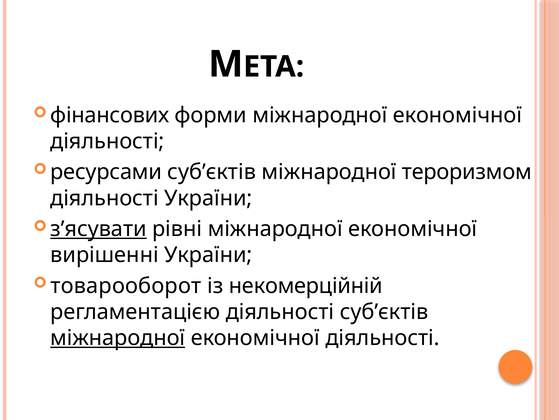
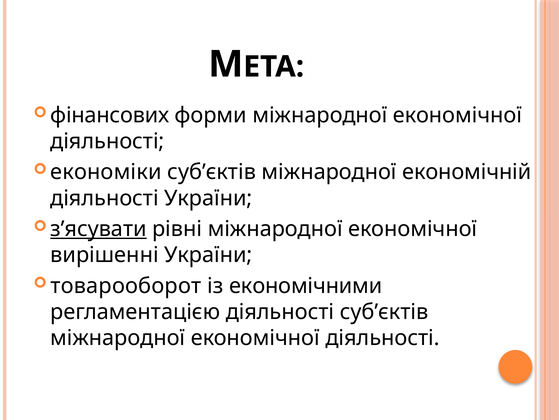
ресурсами: ресурсами -> економіки (106, 172)
тероризмом: тероризмом -> економічній (467, 172)
некомерційній: некомерційній -> економічними (306, 285)
міжнародної underline: present -> none (118, 337)
